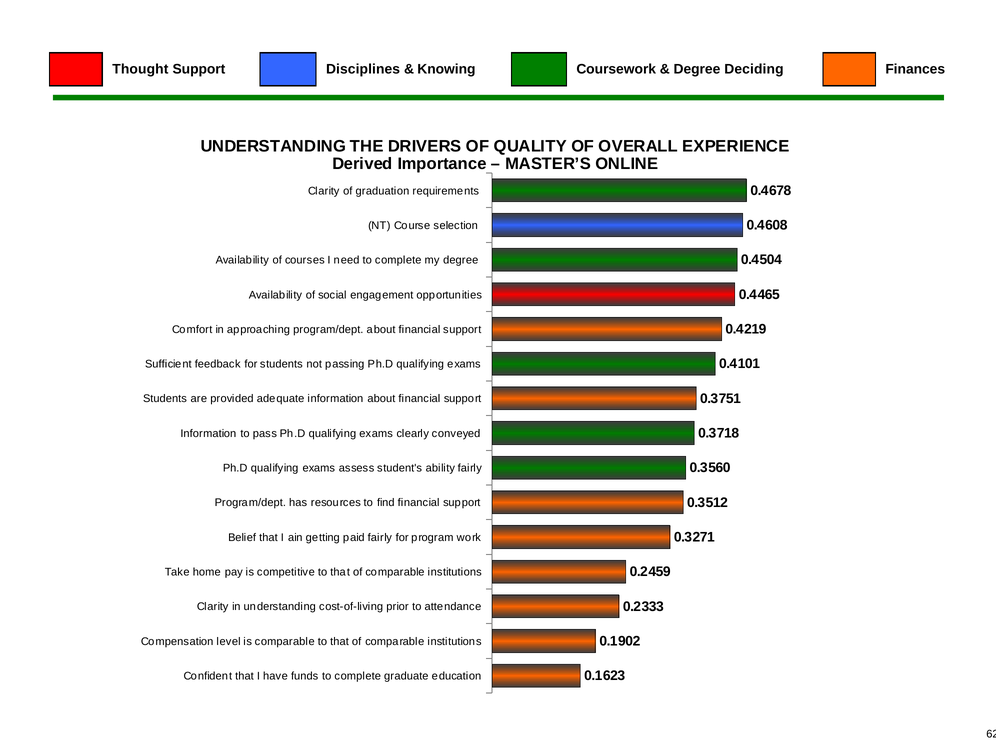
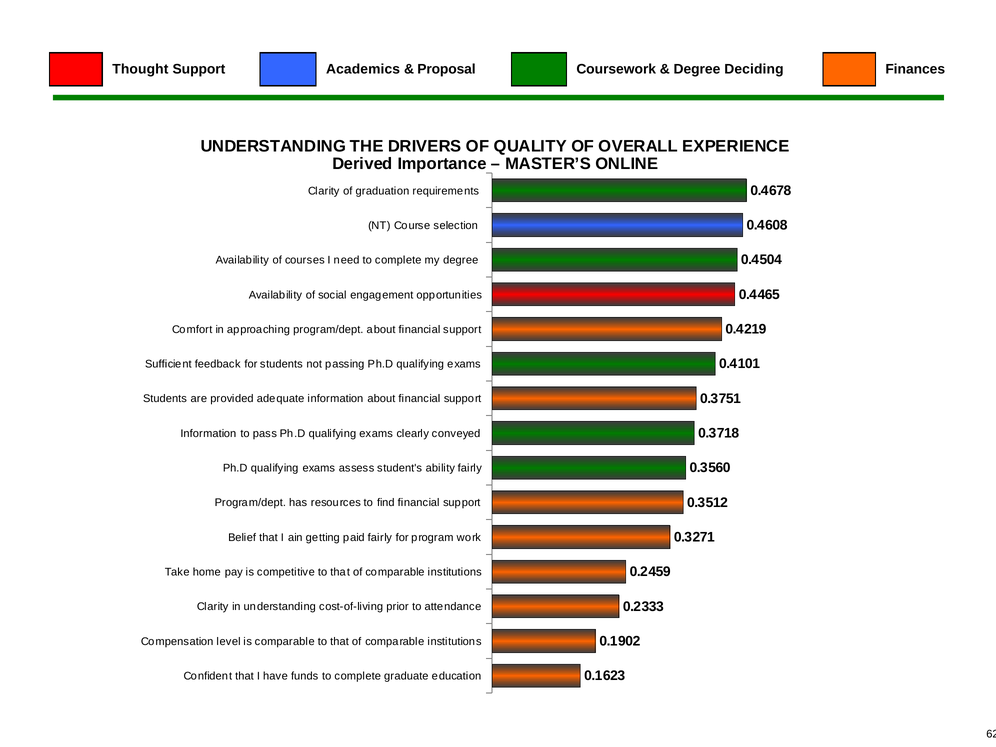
Disciplines: Disciplines -> Academics (363, 69)
Knowing: Knowing -> Proposal (446, 69)
